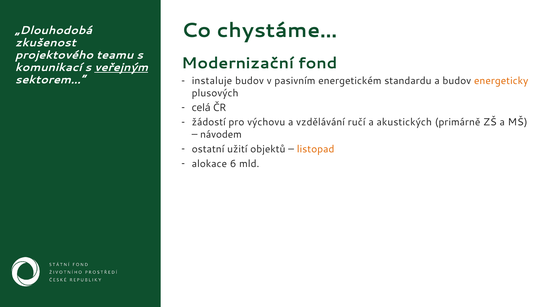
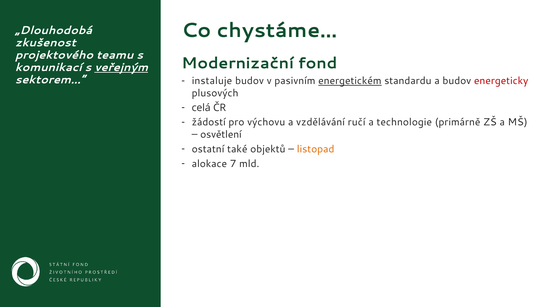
energetickém underline: none -> present (350, 81)
energeticky colour: orange -> red (501, 81)
akustických: akustických -> technologie (404, 122)
návodem: návodem -> osvětlení (221, 135)
užití: užití -> také (237, 149)
6: 6 -> 7 (233, 164)
